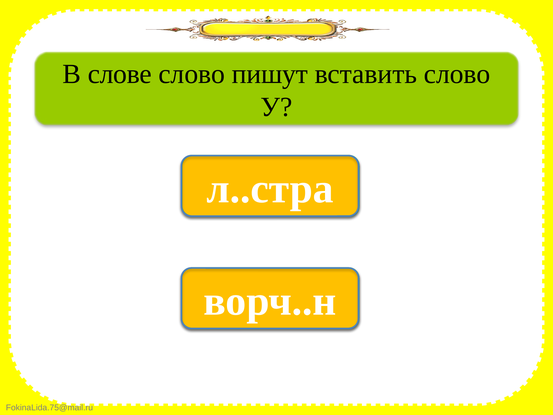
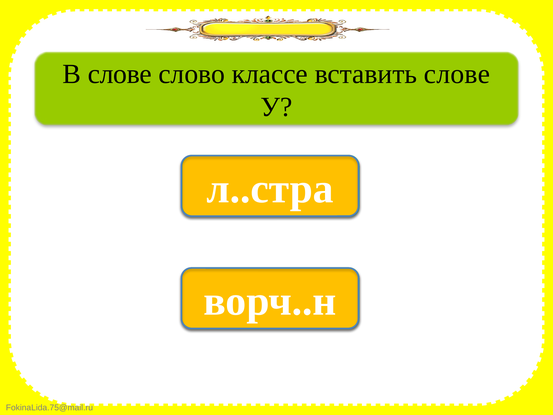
пишут: пишут -> классе (270, 74)
вставить слово: слово -> слове (457, 74)
